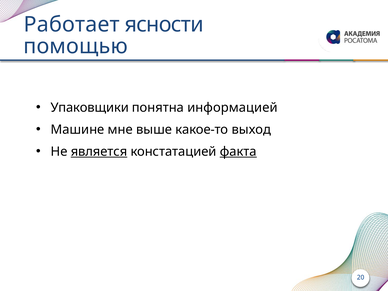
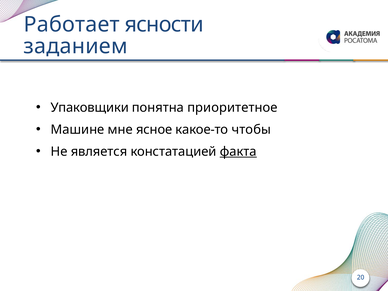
помощью: помощью -> заданием (75, 46)
информацией: информацией -> приоритетное (232, 108)
выше: выше -> ясное (154, 130)
выход: выход -> чтобы (251, 130)
является underline: present -> none (99, 152)
